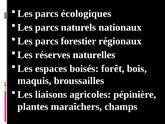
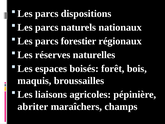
écologiques: écologiques -> dispositions (86, 14)
plantes: plantes -> abriter (33, 106)
